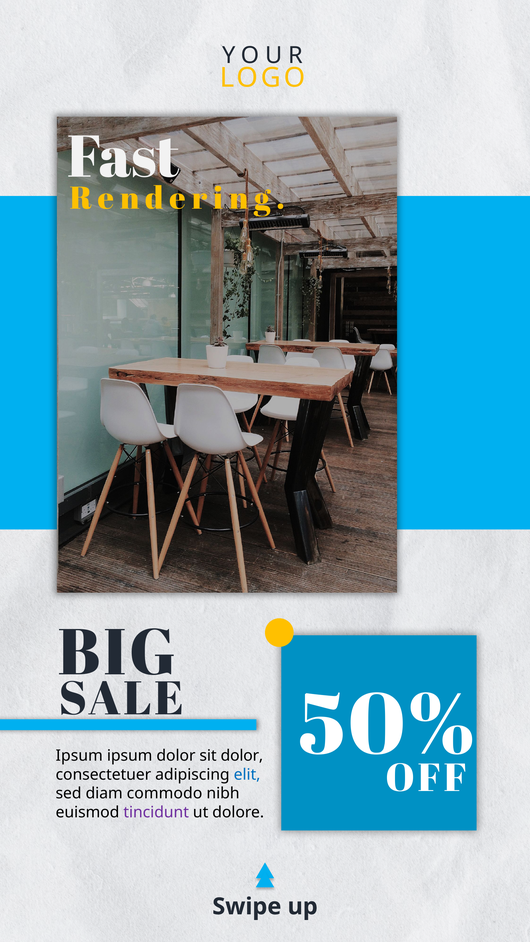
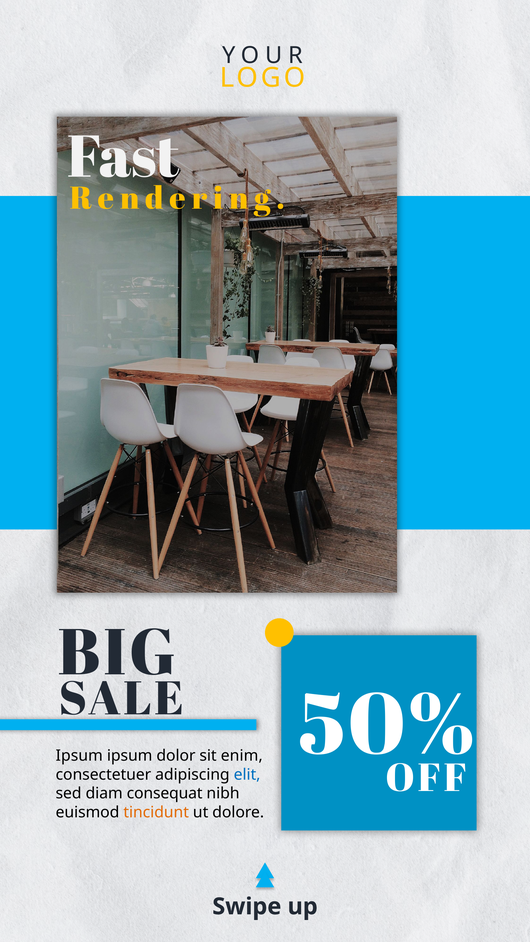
sit dolor: dolor -> enim (242, 756)
commodo: commodo -> consequat (165, 794)
tincidunt colour: purple -> orange (156, 812)
